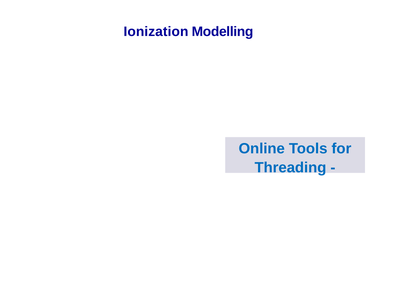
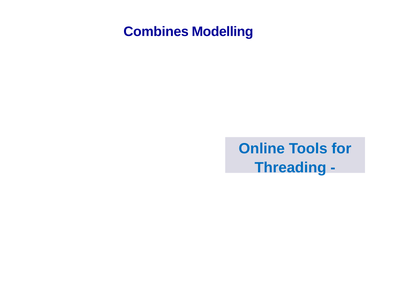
Ionization: Ionization -> Combines (156, 32)
